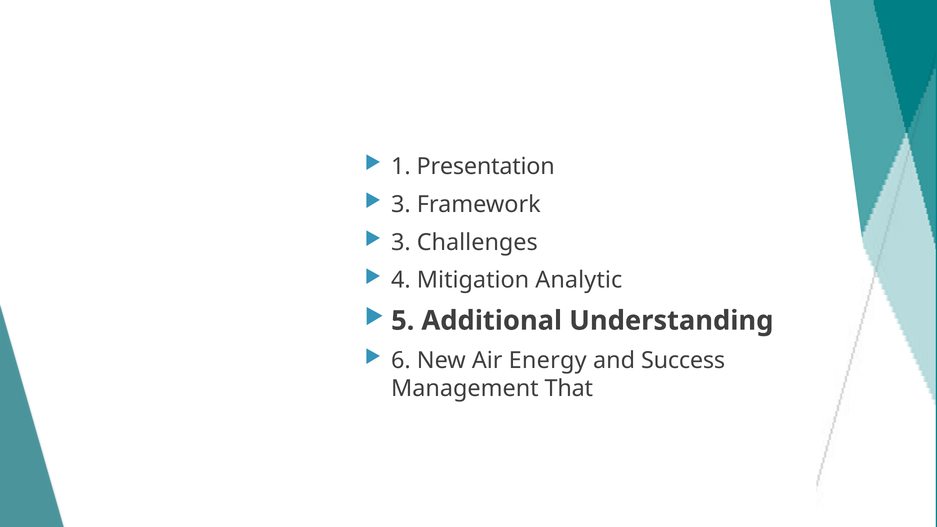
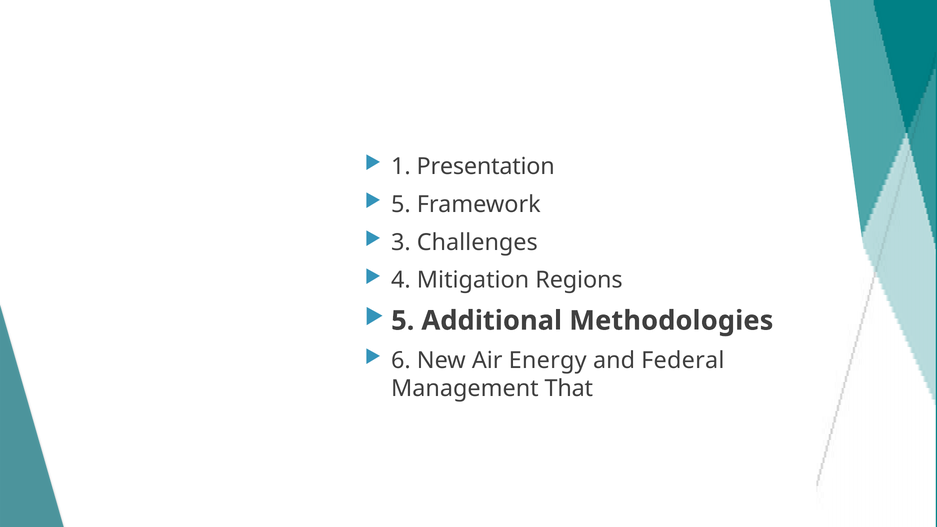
3: 3 -> 5 (401, 205)
Analytic: Analytic -> Regions (579, 280)
Understanding: Understanding -> Methodologies (671, 321)
Success: Success -> Federal (683, 361)
